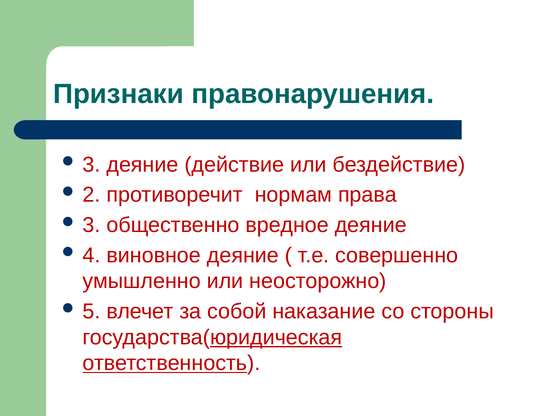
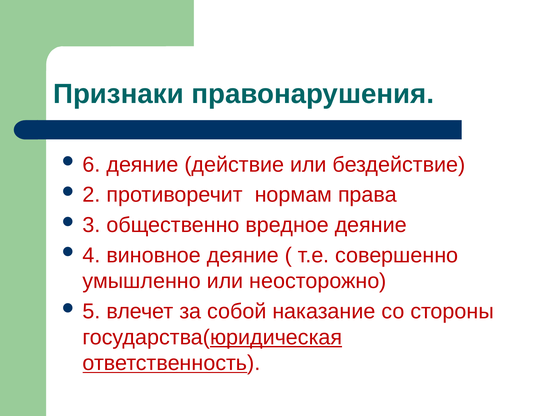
3: 3 -> 6 (92, 164)
